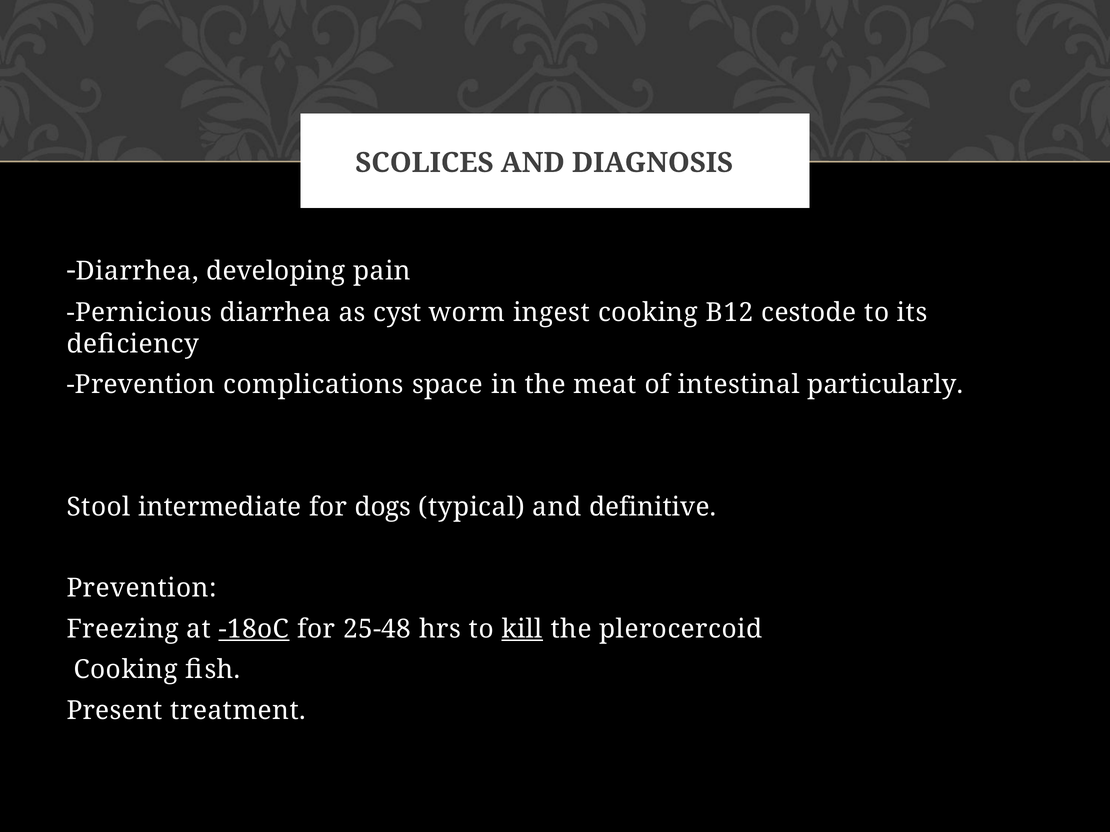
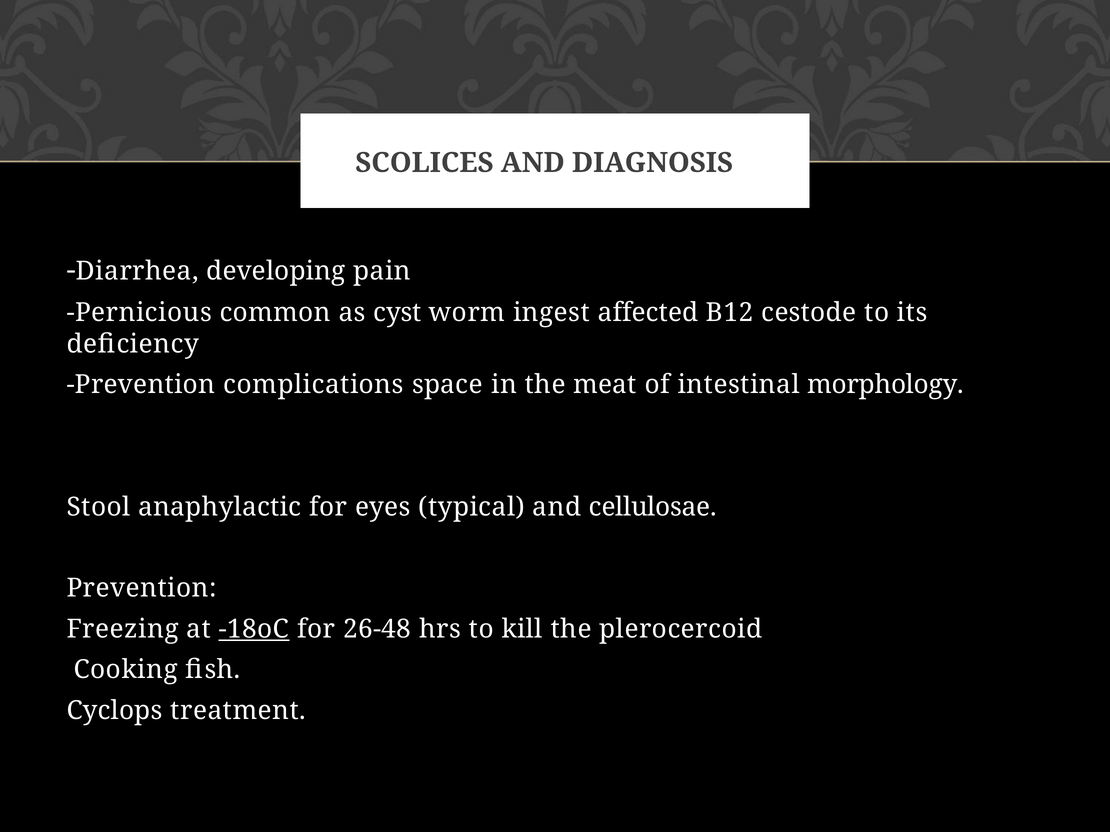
Pernicious diarrhea: diarrhea -> common (275, 313)
ingest cooking: cooking -> affected (648, 313)
particularly: particularly -> morphology (886, 385)
intermediate: intermediate -> anaphylactic (220, 507)
dogs: dogs -> eyes (383, 507)
definitive: definitive -> cellulosae (653, 507)
25-48: 25-48 -> 26-48 (377, 629)
kill underline: present -> none (522, 629)
Present: Present -> Cyclops (115, 711)
